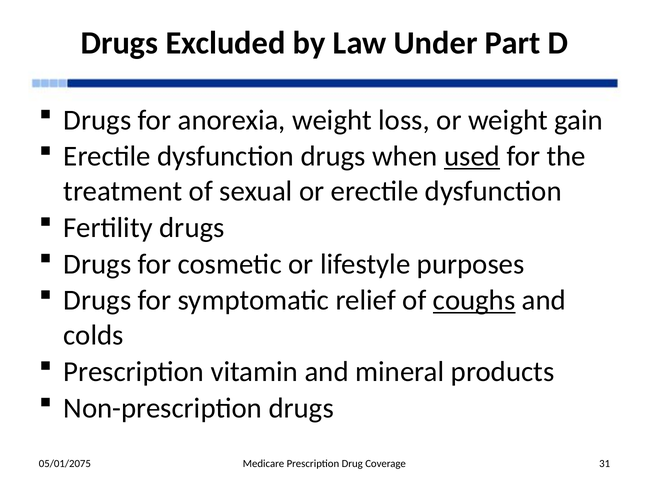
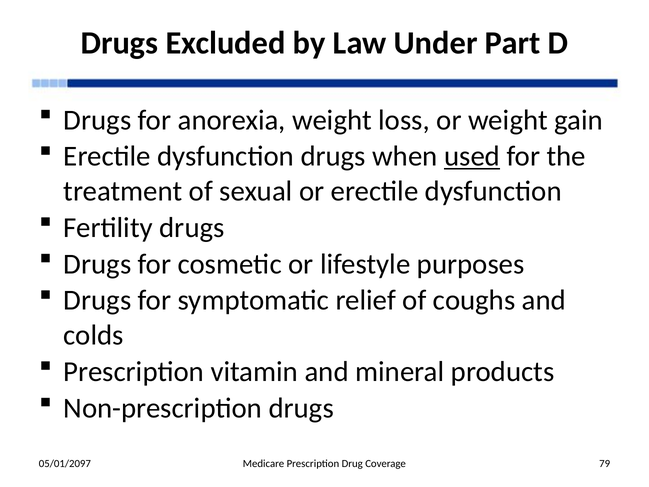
coughs underline: present -> none (474, 300)
05/01/2075: 05/01/2075 -> 05/01/2097 (65, 464)
31: 31 -> 79 (605, 464)
